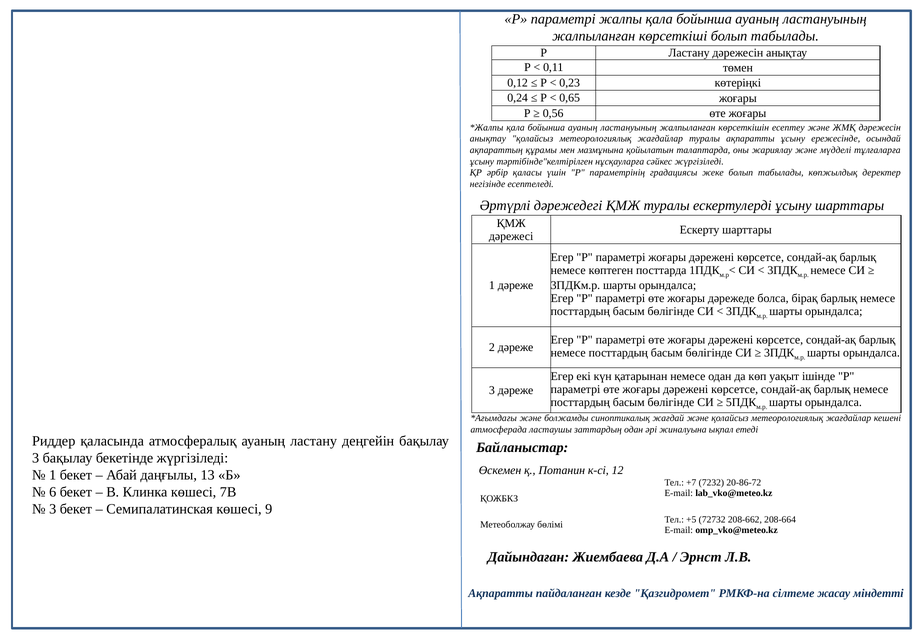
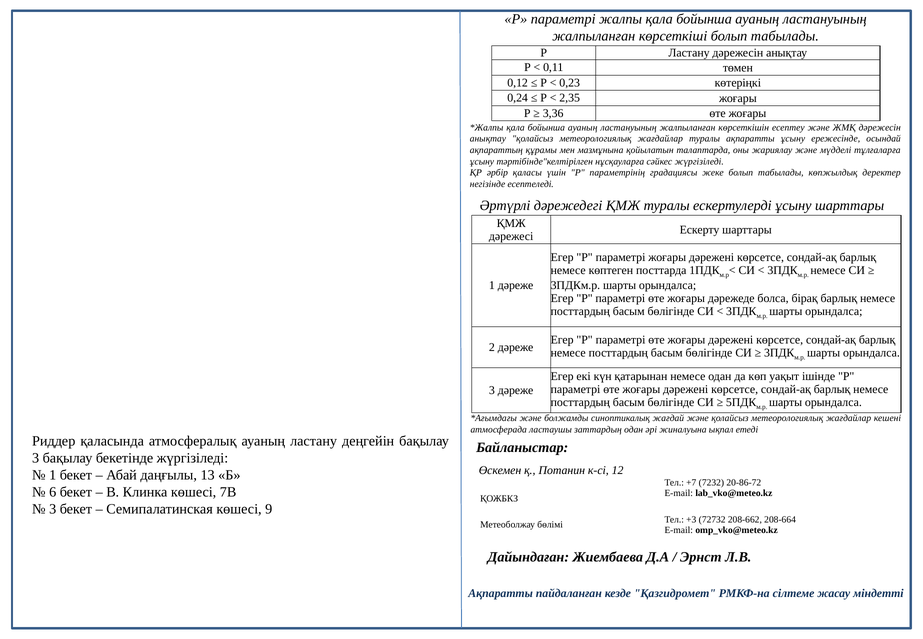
0,65: 0,65 -> 2,35 (570, 98)
0,56: 0,56 -> 3,36 (553, 113)
+5: +5 -> +3 (691, 520)
